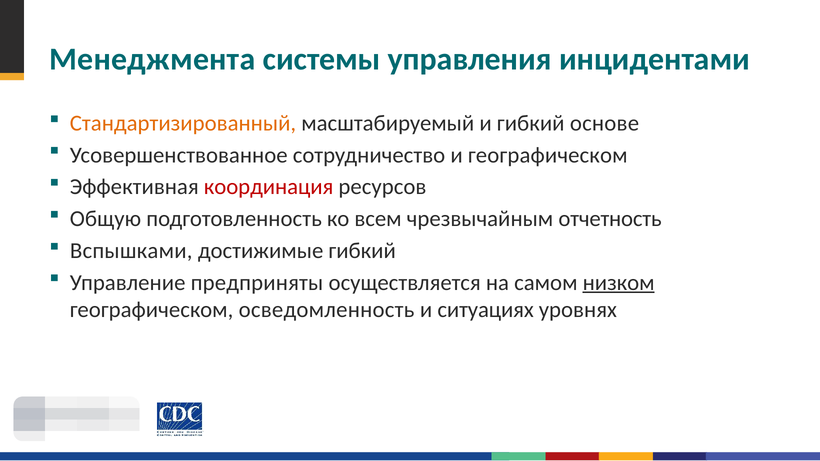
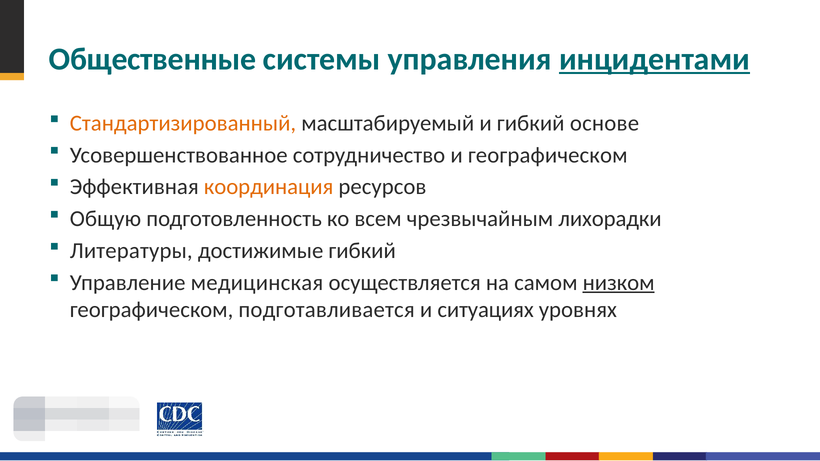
Менеджмента: Менеджмента -> Общественные (152, 59)
инцидентами underline: none -> present (655, 59)
координация colour: red -> orange (269, 187)
отчетность: отчетность -> лихорадки (610, 219)
Вспышками: Вспышками -> Литературы (131, 251)
предприняты: предприняты -> медицинская (257, 283)
осведомленность: осведомленность -> подготавливается (327, 310)
